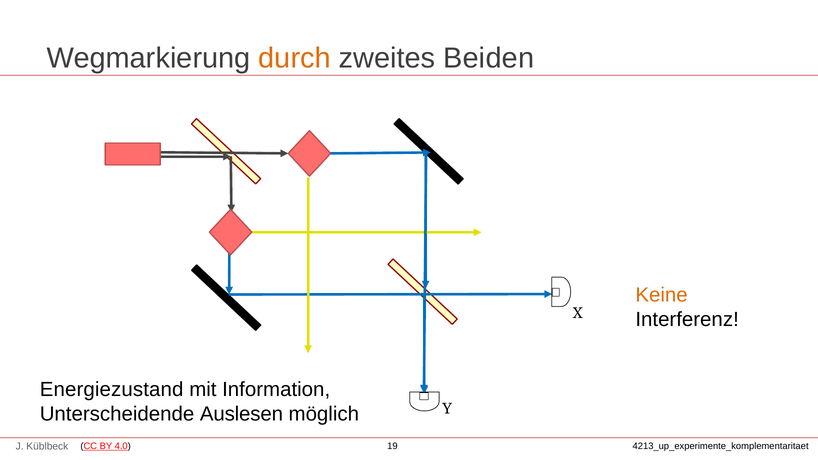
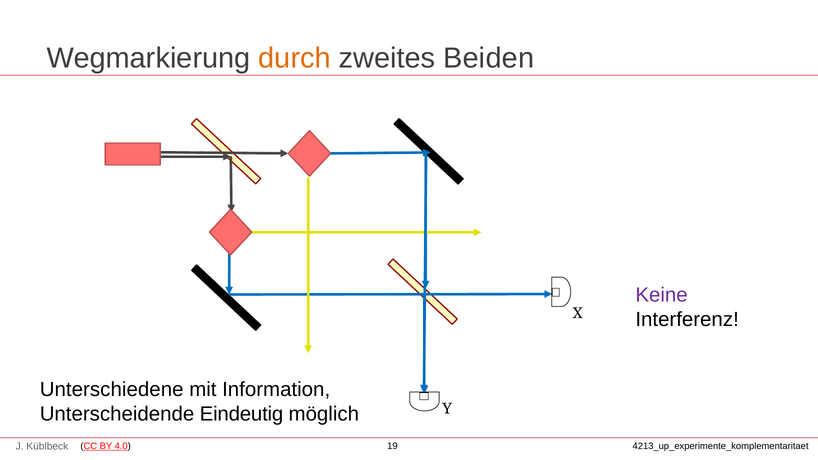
Keine colour: orange -> purple (662, 295)
Energiezustand: Energiezustand -> Unterschiedene (112, 390)
Auslesen: Auslesen -> Eindeutig (242, 414)
